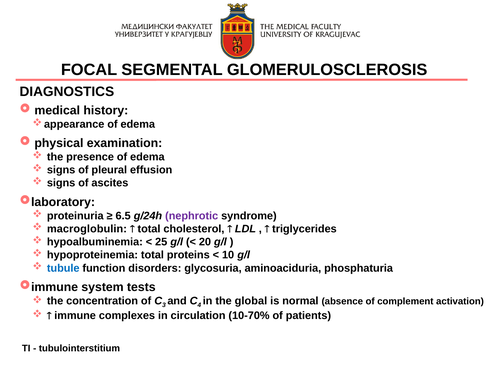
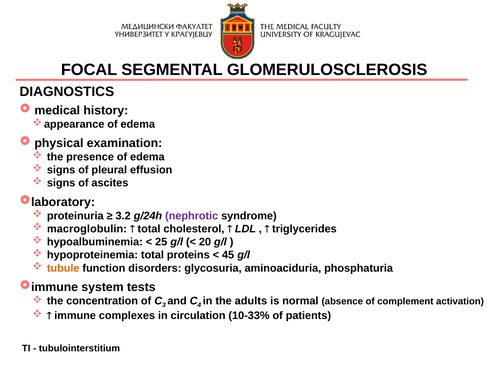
6.5: 6.5 -> 3.2 (123, 215)
10: 10 -> 45 (228, 255)
tubule colour: blue -> orange (63, 268)
global: global -> adults (251, 300)
10-70%: 10-70% -> 10-33% (249, 315)
